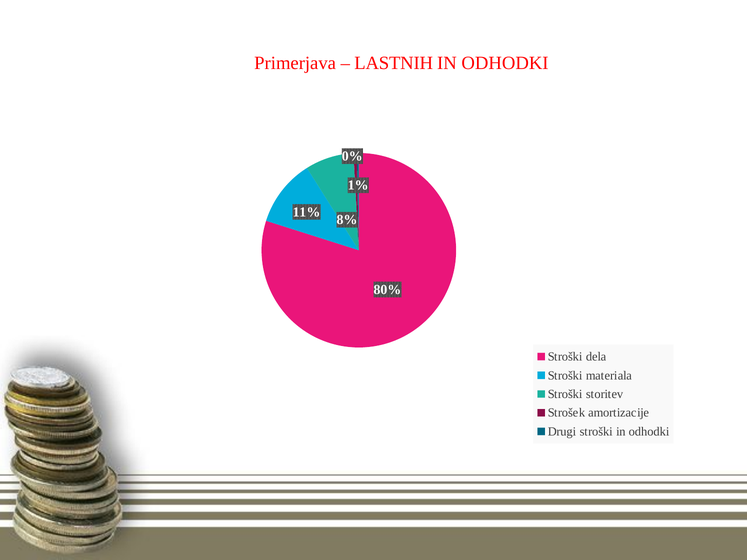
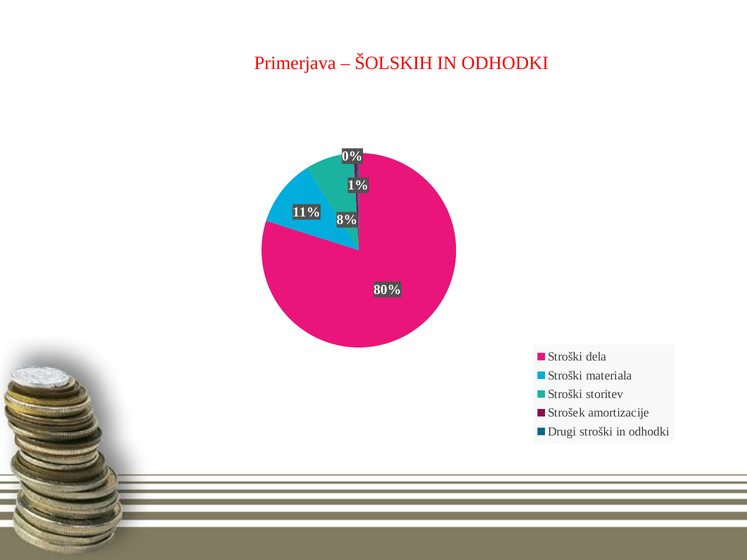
LASTNIH: LASTNIH -> ŠOLSKIH (394, 63)
